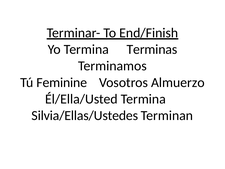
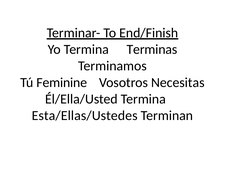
Almuerzo: Almuerzo -> Necesitas (178, 82)
Silvia/Ellas/Ustedes: Silvia/Ellas/Ustedes -> Esta/Ellas/Ustedes (85, 115)
